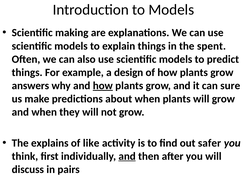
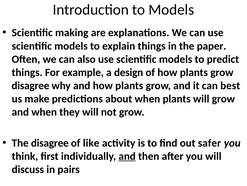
spent: spent -> paper (212, 46)
answers: answers -> disagree (30, 85)
how underline: present -> none (103, 85)
sure: sure -> best (230, 85)
The explains: explains -> disagree (50, 142)
